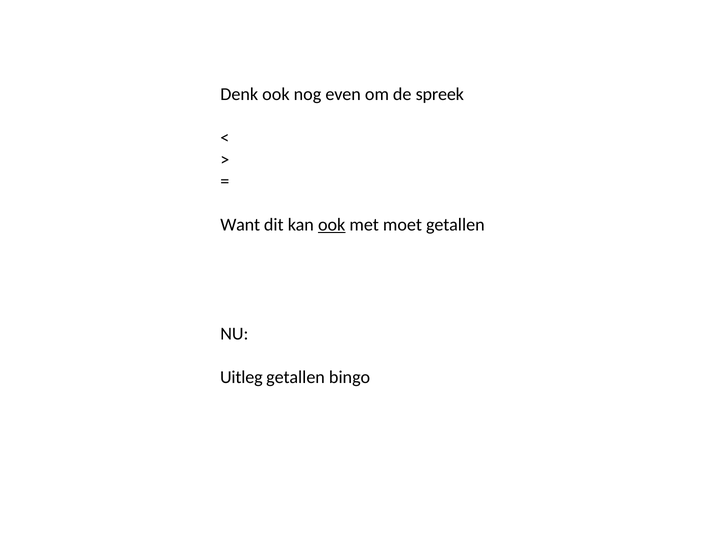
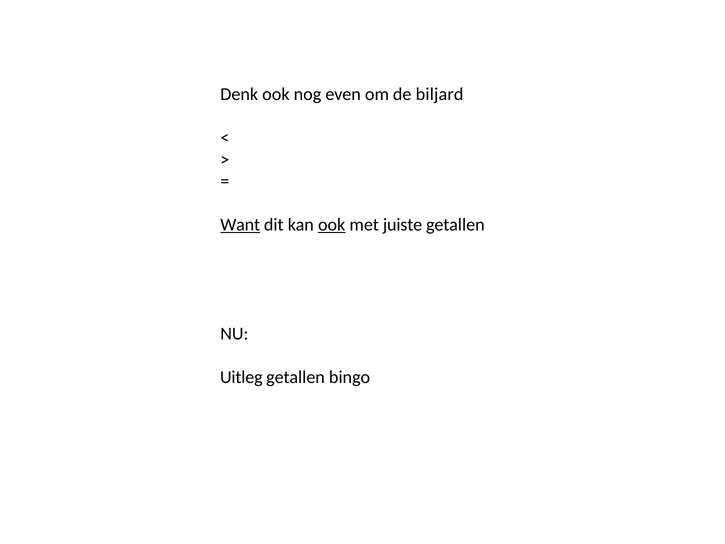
spreek: spreek -> biljard (440, 94)
Want underline: none -> present (240, 225)
moet: moet -> juiste (403, 225)
